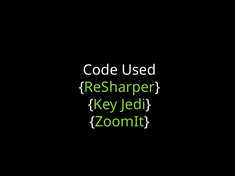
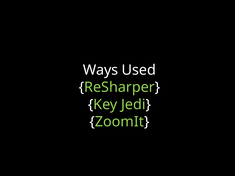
Code: Code -> Ways (100, 70)
